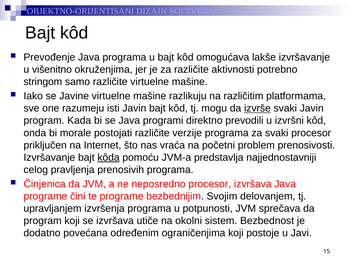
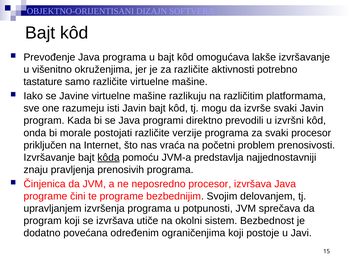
stringom: stringom -> tastature (43, 82)
izvrše underline: present -> none (257, 108)
celog: celog -> znaju (36, 170)
